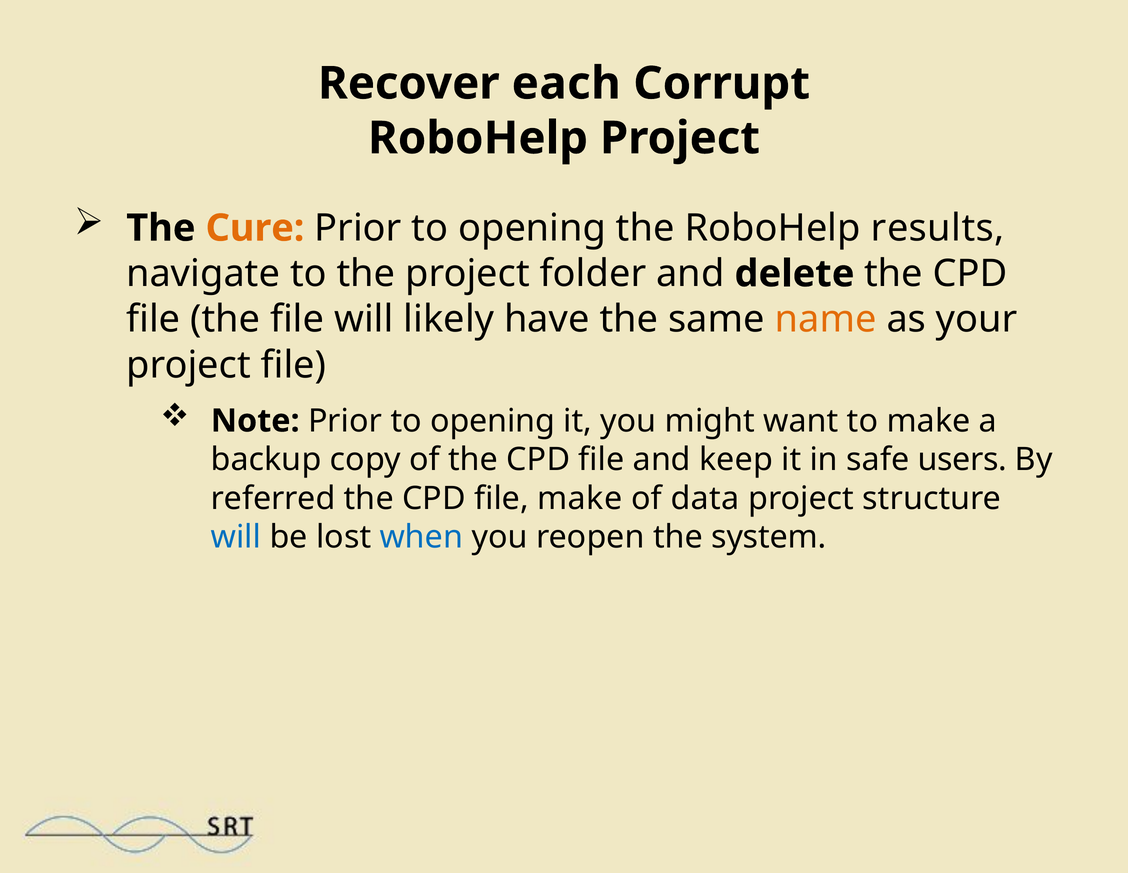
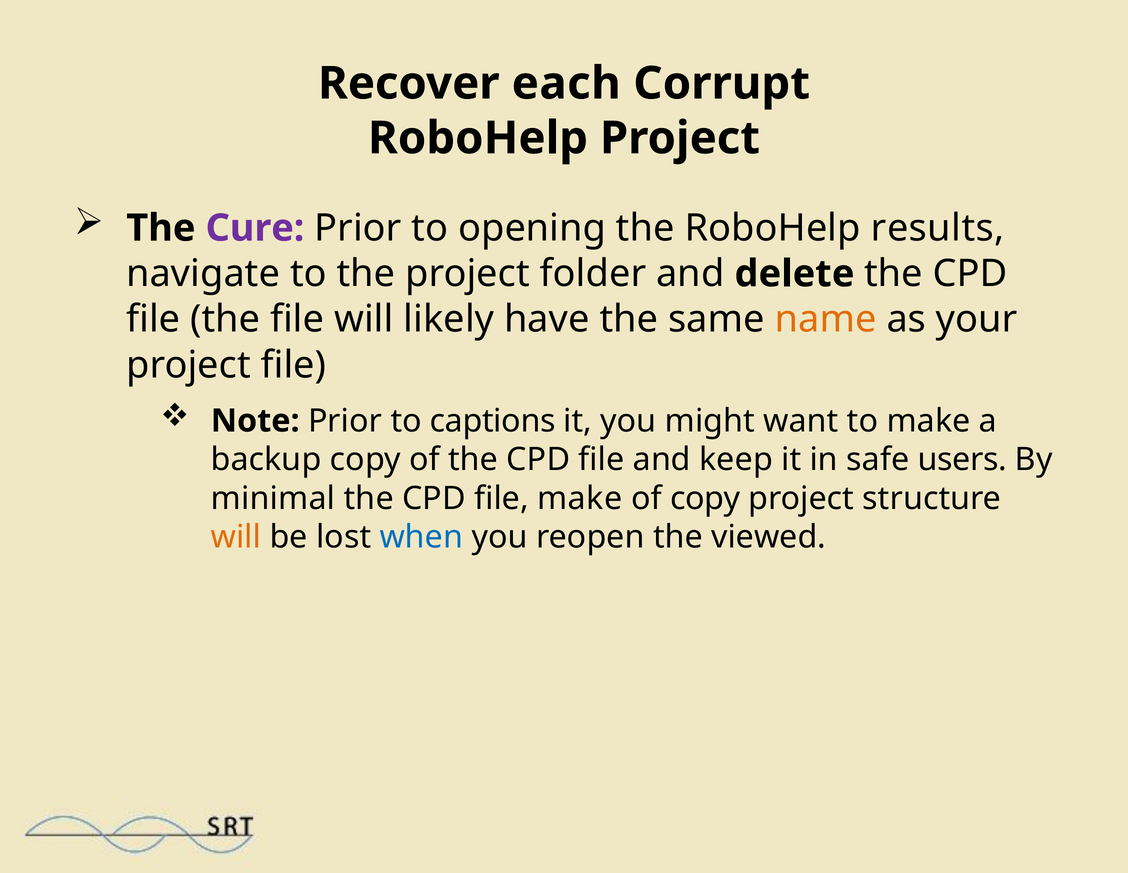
Cure colour: orange -> purple (255, 228)
Note Prior to opening: opening -> captions (493, 421)
referred: referred -> minimal (273, 498)
of data: data -> copy (705, 498)
will colour: blue -> orange (236, 537)
system: system -> viewed (769, 537)
